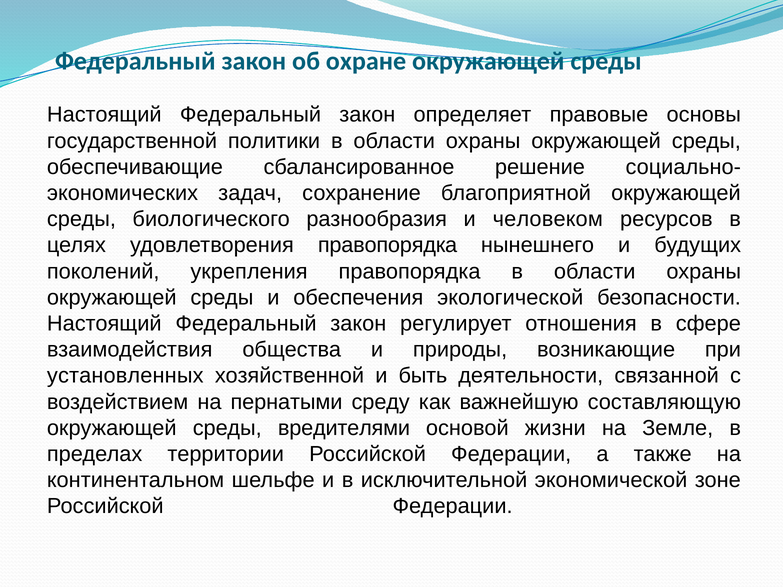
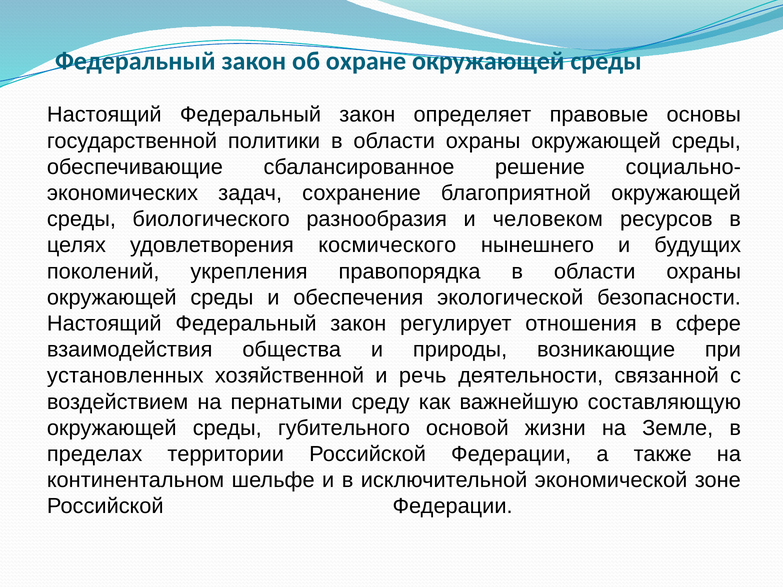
удовлетворения правопорядка: правопорядка -> космического (387, 245)
быть: быть -> речь (423, 376)
вредителями: вредителями -> губительного (344, 428)
